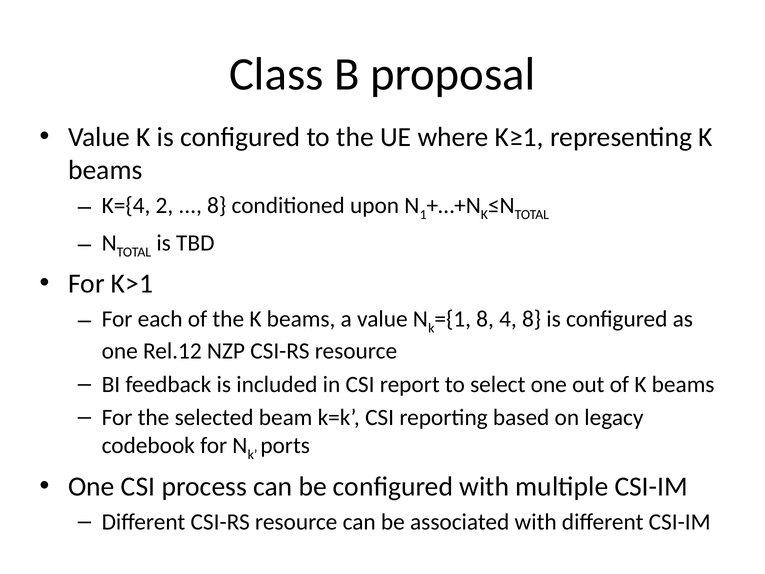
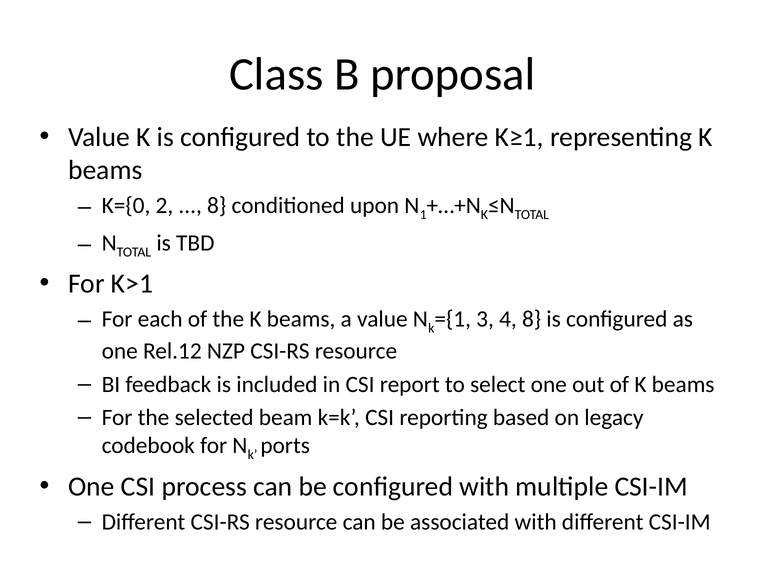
K={4: K={4 -> K={0 (126, 206)
8: 8 -> 3 (485, 319)
